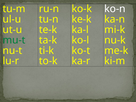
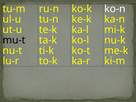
mu-t colour: green -> black (14, 40)
